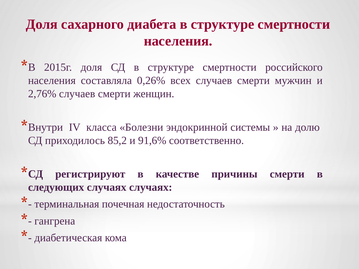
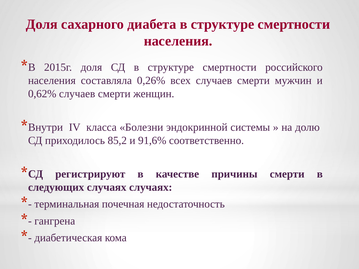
2,76%: 2,76% -> 0,62% (42, 94)
